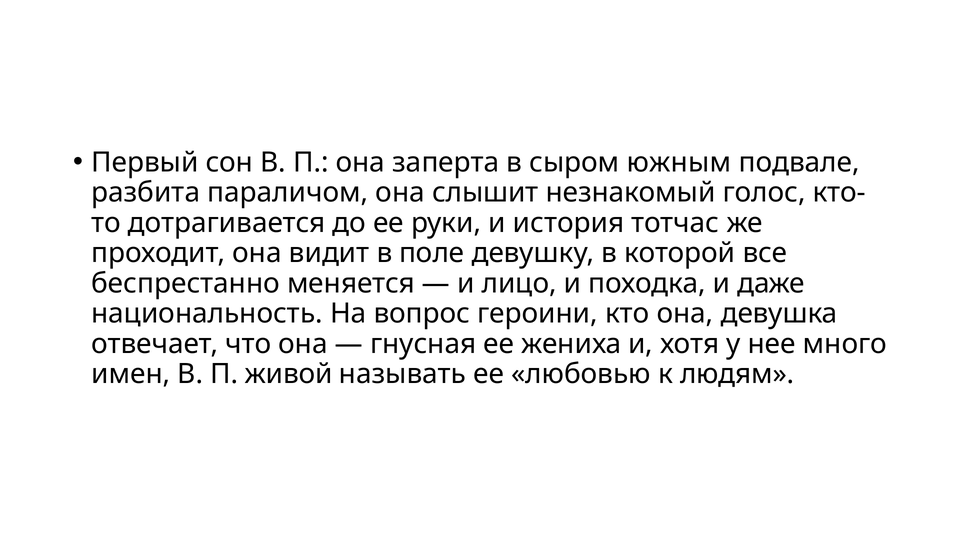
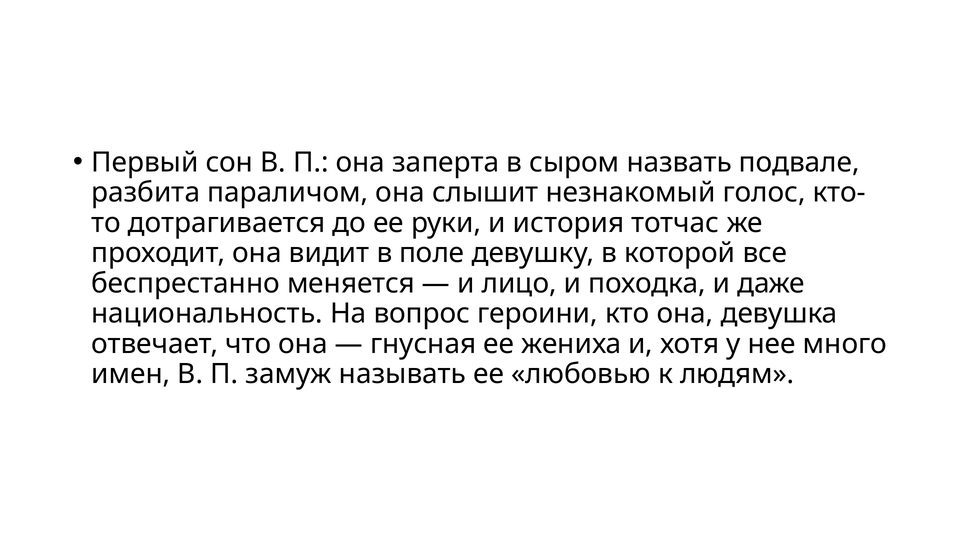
южным: южным -> назвать (679, 162)
живой: живой -> замуж (289, 374)
